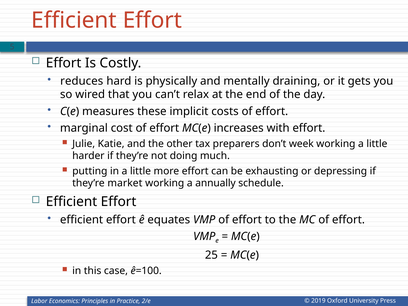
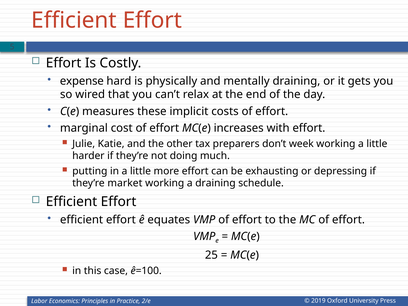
reduces: reduces -> expense (82, 81)
a annually: annually -> draining (215, 183)
